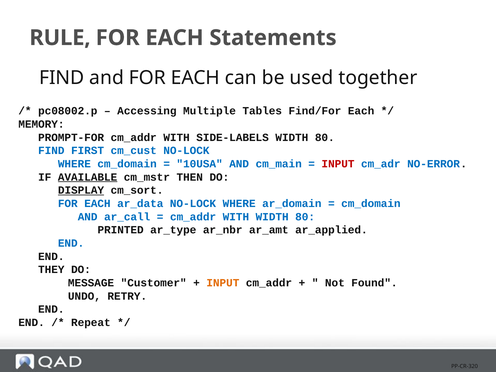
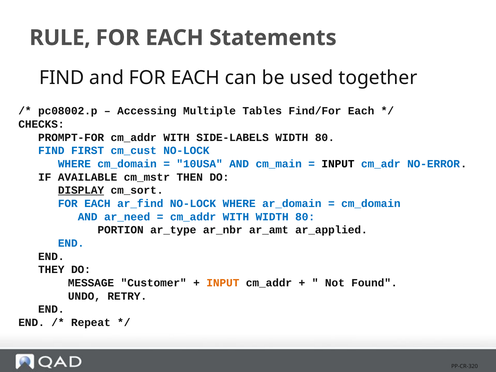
MEMORY: MEMORY -> CHECKS (41, 124)
INPUT colour: red -> black (338, 164)
AVAILABLE underline: present -> none (88, 177)
ar_data: ar_data -> ar_find (140, 203)
ar_call: ar_call -> ar_need (127, 217)
PRINTED: PRINTED -> PORTION (121, 230)
